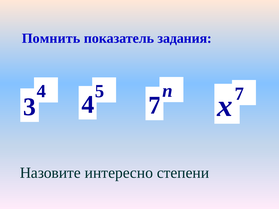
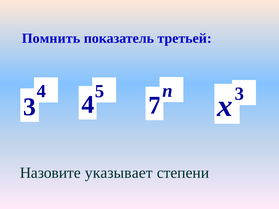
задания: задания -> третьей (185, 38)
x 7: 7 -> 3 (239, 94)
интересно: интересно -> указывает (119, 173)
